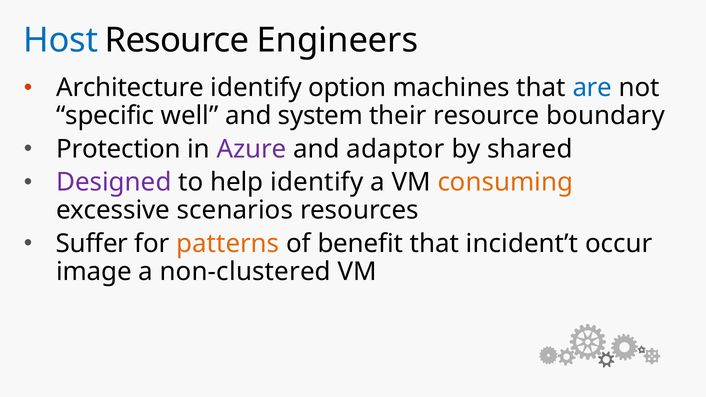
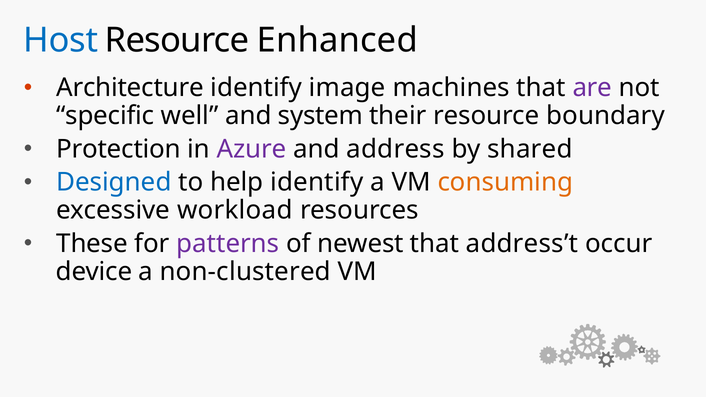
Engineers: Engineers -> Enhanced (337, 40)
option: option -> image (347, 88)
are colour: blue -> purple (592, 88)
adaptor: adaptor -> address (395, 149)
Designed colour: purple -> blue (114, 182)
scenarios: scenarios -> workload (235, 210)
Suffer: Suffer -> These (92, 244)
patterns colour: orange -> purple (228, 244)
benefit: benefit -> newest (360, 244)
incident’t: incident’t -> address’t (522, 244)
image: image -> device (94, 272)
